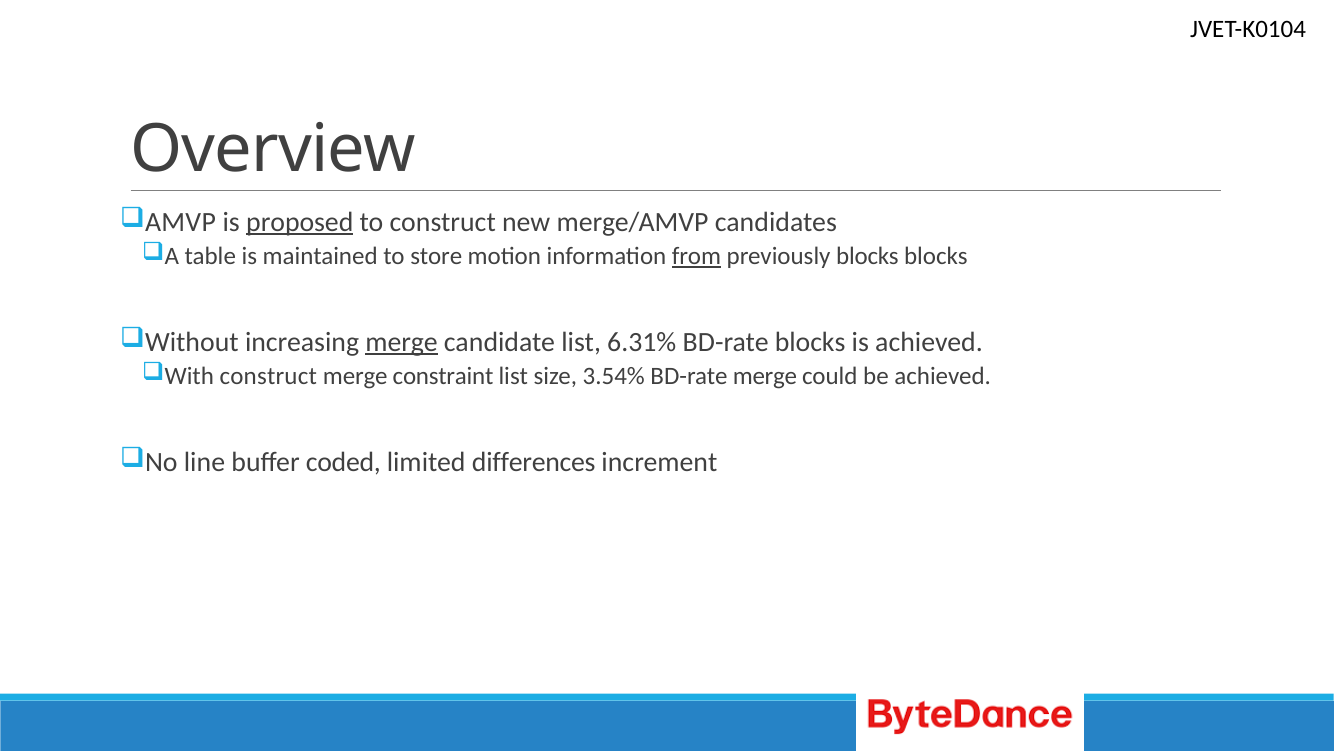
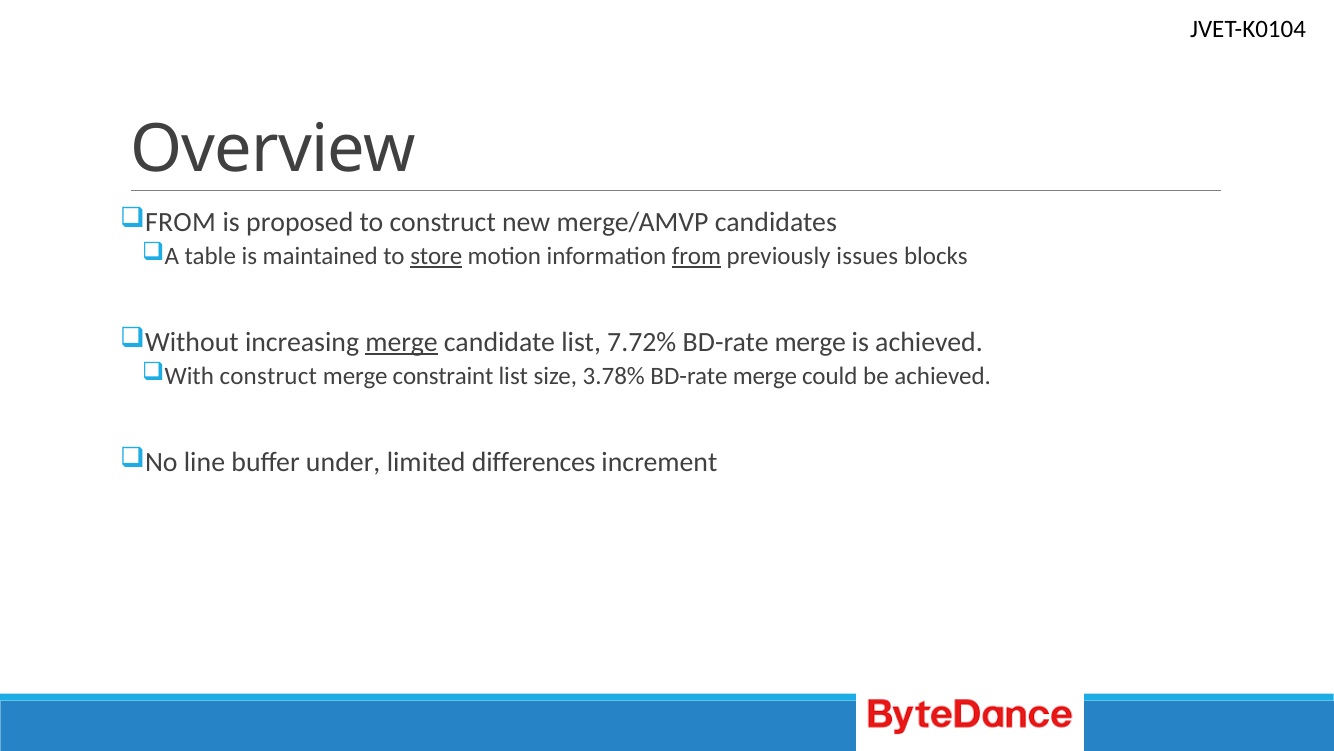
AMVP: AMVP -> FROM (181, 222)
proposed underline: present -> none (300, 222)
store underline: none -> present (436, 256)
previously blocks: blocks -> issues (867, 256)
6.31%: 6.31% -> 7.72% (642, 342)
blocks: blocks -> merge (810, 342)
3.54%: 3.54% -> 3.78% (614, 376)
coded: coded -> under (343, 462)
